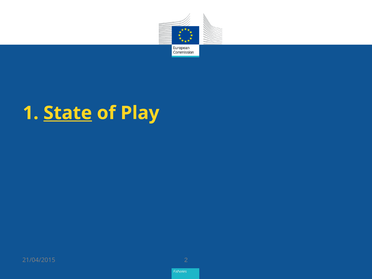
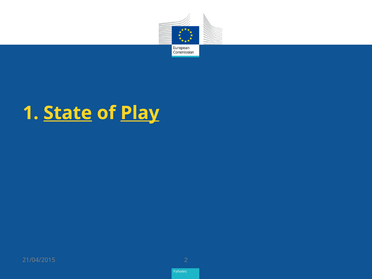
Play underline: none -> present (140, 113)
